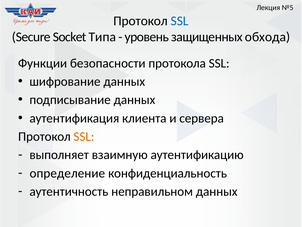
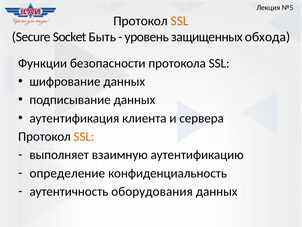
SSL colour: blue -> orange (180, 21)
Типа: Типа -> Быть (102, 37)
неправильном: неправильном -> оборудования (152, 191)
